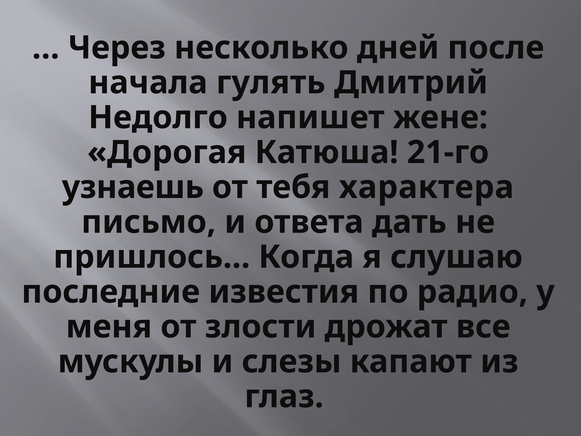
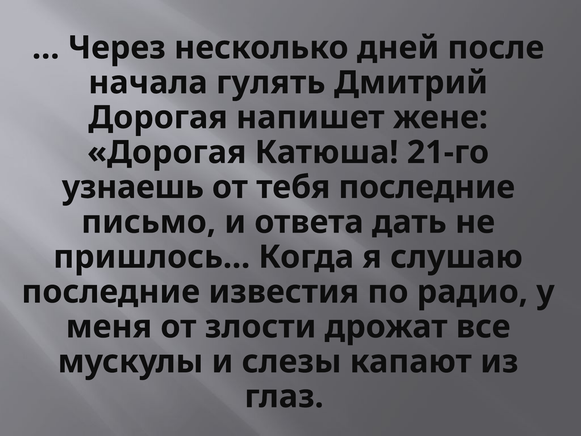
Недолго: Недолго -> Дорогая (158, 117)
тебя характера: характера -> последние (427, 187)
